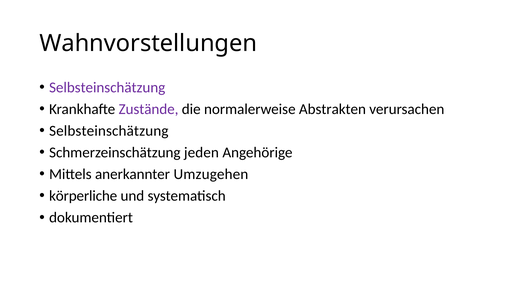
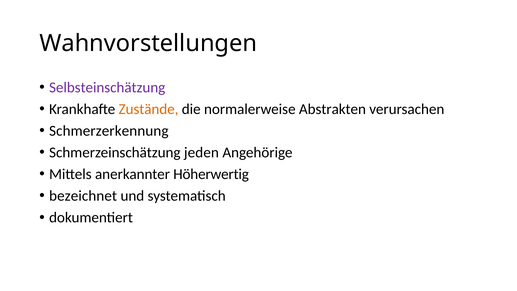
Zustände colour: purple -> orange (149, 109)
Selbsteinschätzung: Selbsteinschätzung -> Schmerzerkennung (109, 131)
Umzugehen: Umzugehen -> Höherwertig (211, 174)
körperliche: körperliche -> bezeichnet (83, 196)
